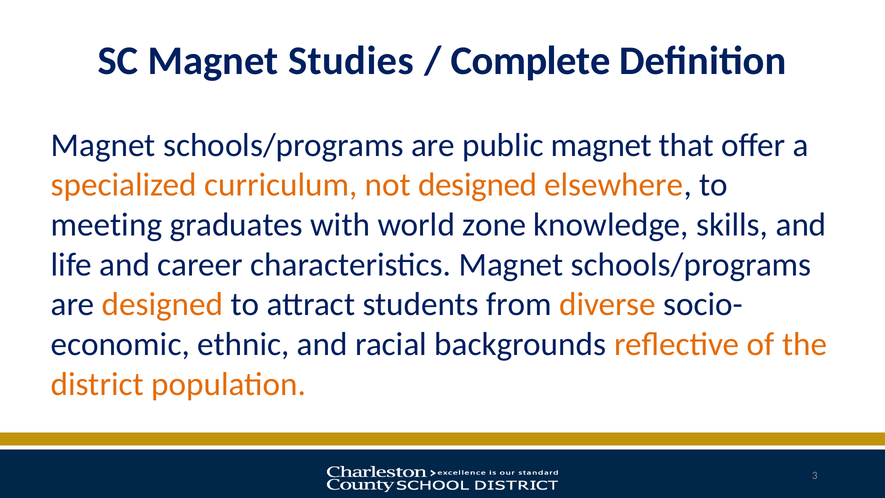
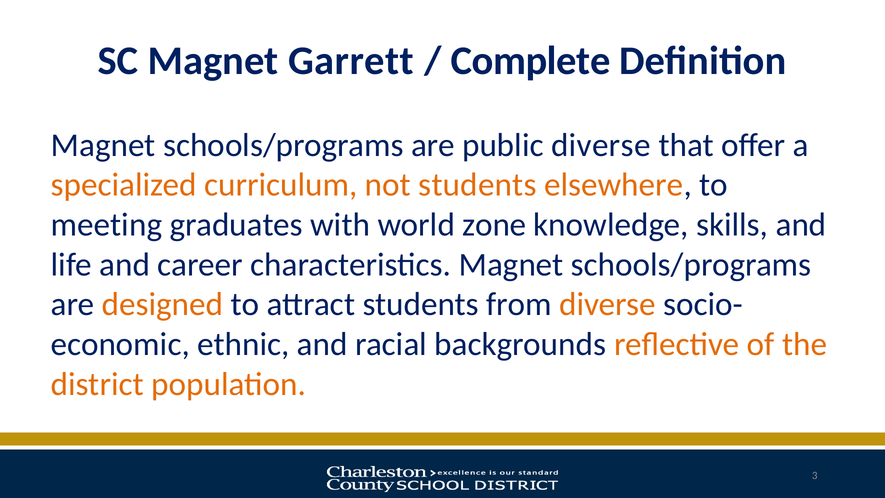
Studies: Studies -> Garrett (351, 61)
public magnet: magnet -> diverse (601, 145)
not designed: designed -> students (478, 185)
